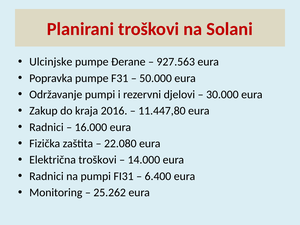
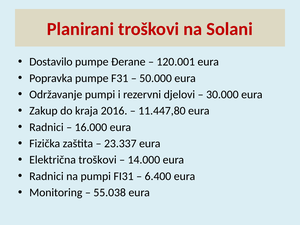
Ulcinjske: Ulcinjske -> Dostavilo (51, 62)
927.563: 927.563 -> 120.001 (176, 62)
22.080: 22.080 -> 23.337 (120, 144)
25.262: 25.262 -> 55.038 (110, 193)
